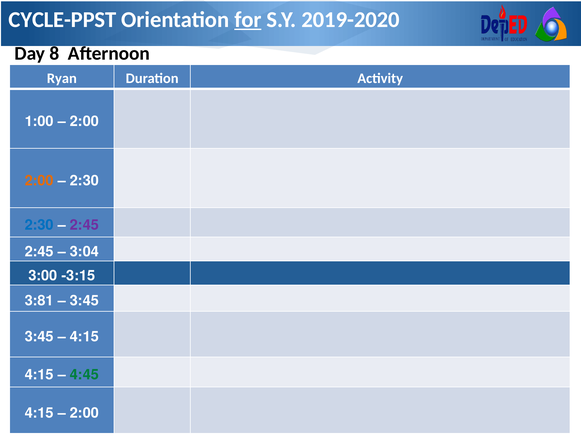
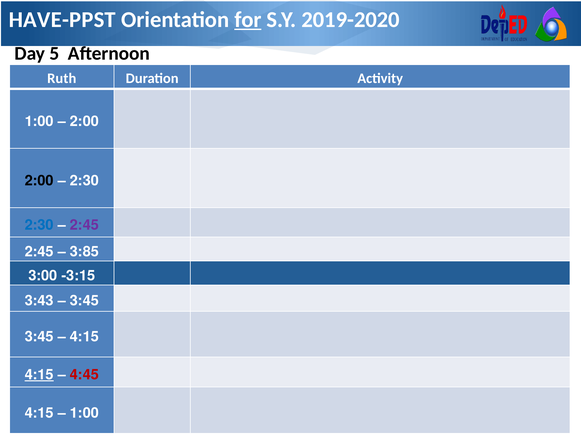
CYCLE-PPST: CYCLE-PPST -> HAVE-PPST (62, 20)
8: 8 -> 5 (54, 53)
Ryan: Ryan -> Ruth (62, 78)
2:00 colour: orange -> black (39, 181)
3:04: 3:04 -> 3:85 (84, 252)
3:81: 3:81 -> 3:43 (39, 301)
4:15 underline: none -> present (39, 374)
4:45 colour: green -> red (84, 374)
2:00: 2:00 -> 1:00 (84, 413)
